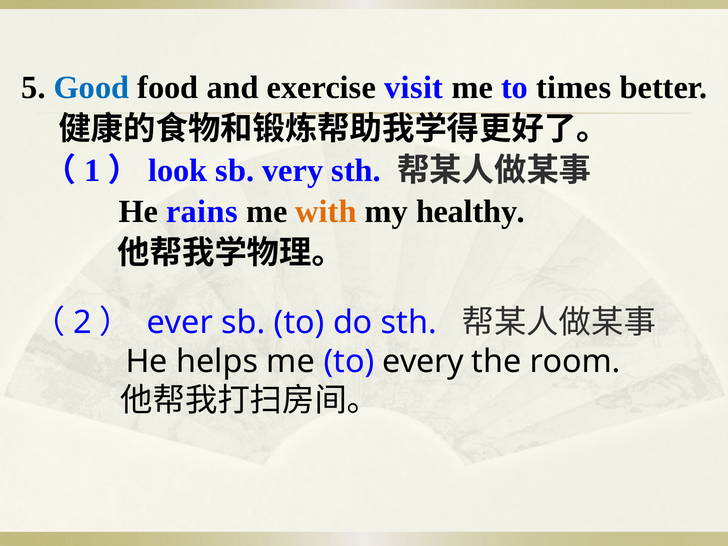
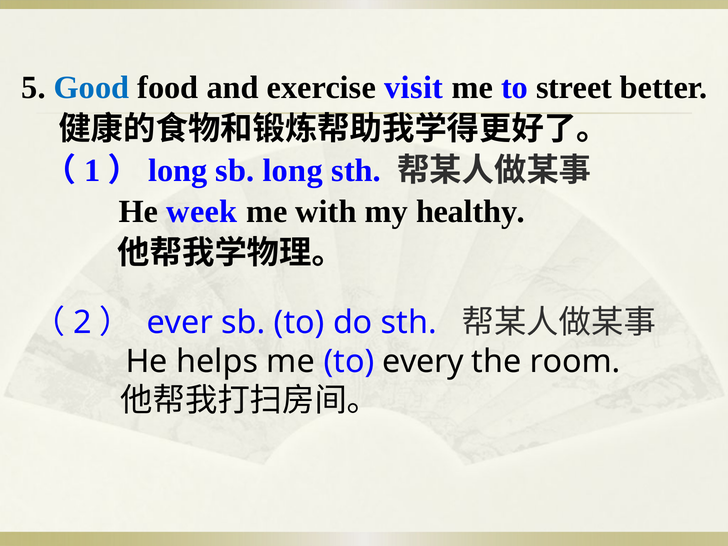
times: times -> street (574, 87)
look: look -> long (178, 170)
sb very: very -> long (293, 170)
rains: rains -> week (202, 212)
with colour: orange -> black (326, 212)
